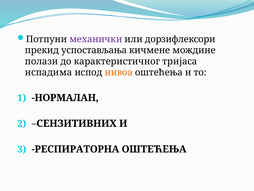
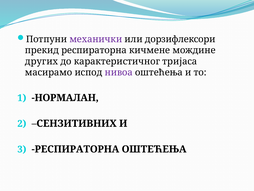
прекид успостављања: успостављања -> респираторна (94, 50)
полази: полази -> других (41, 61)
испадима: испадима -> масирамо (49, 72)
нивоа colour: orange -> purple (119, 72)
